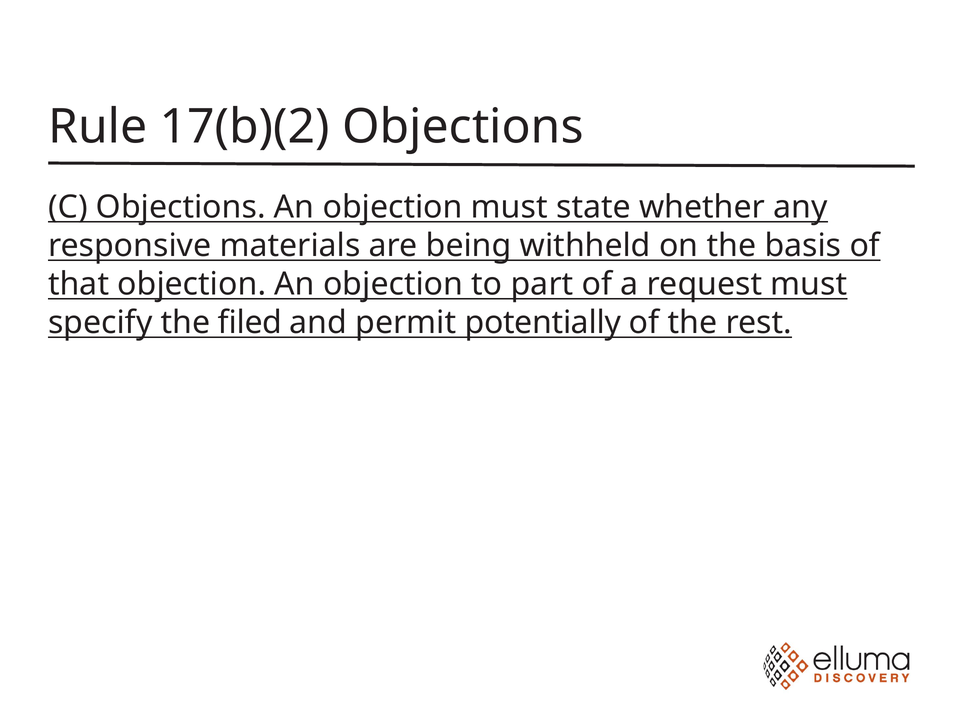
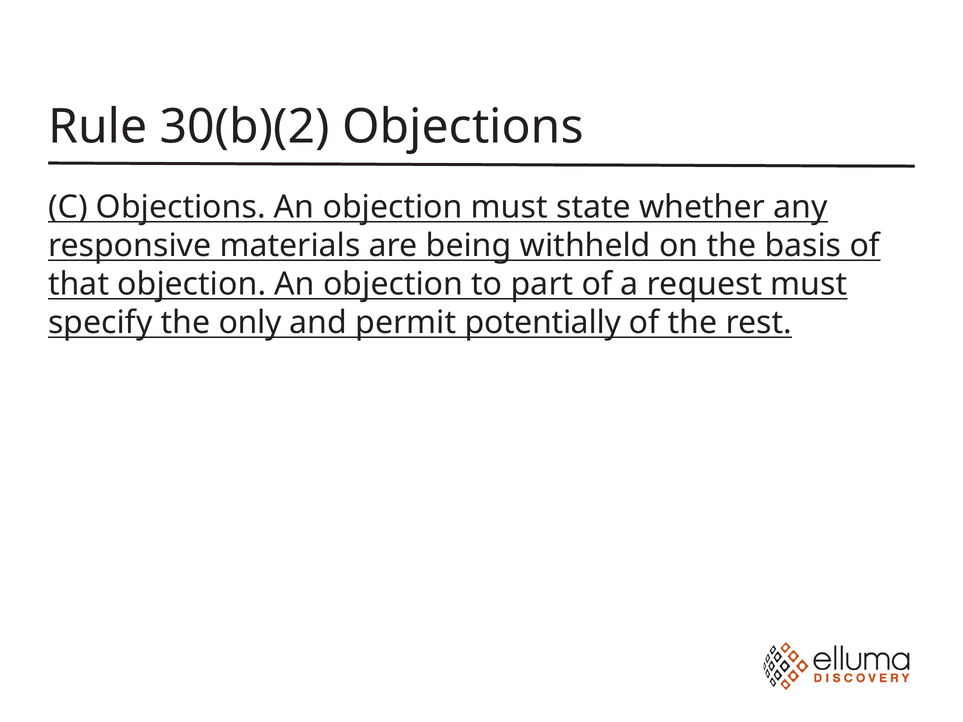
17(b)(2: 17(b)(2 -> 30(b)(2 (245, 127)
filed: filed -> only (250, 323)
